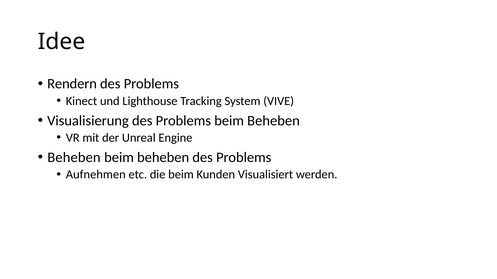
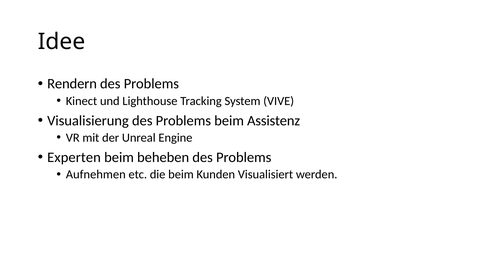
Problems beim Beheben: Beheben -> Assistenz (274, 121)
Beheben: Beheben -> Experten (74, 158)
